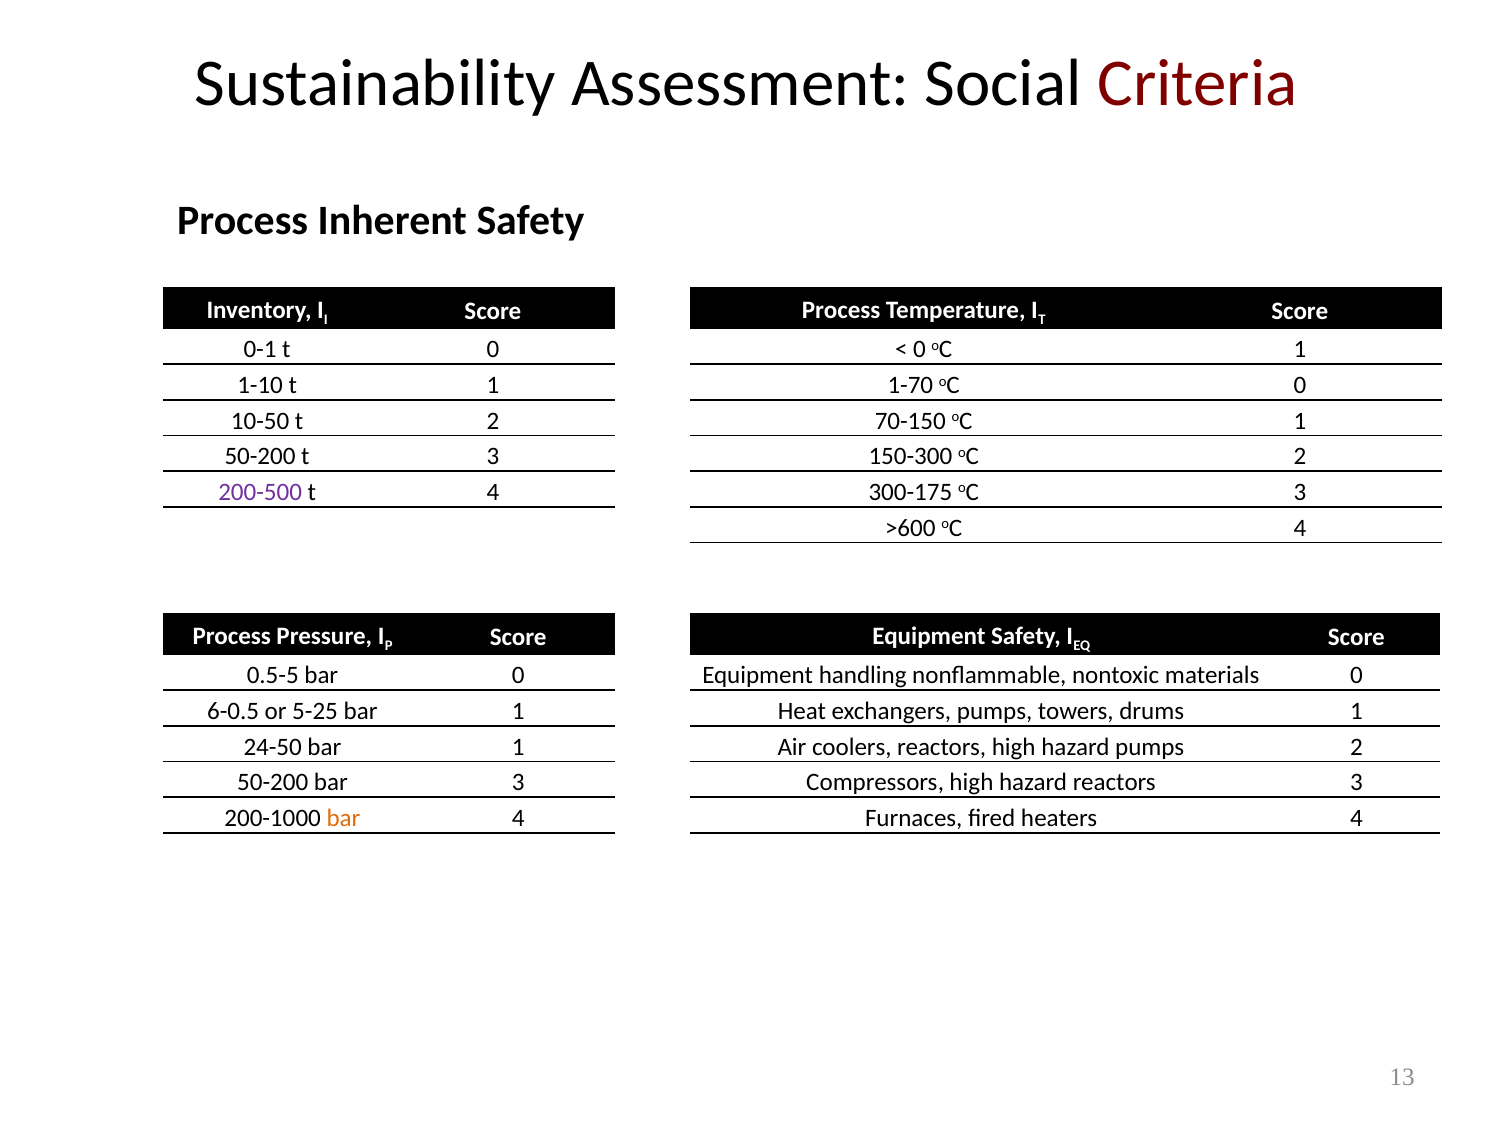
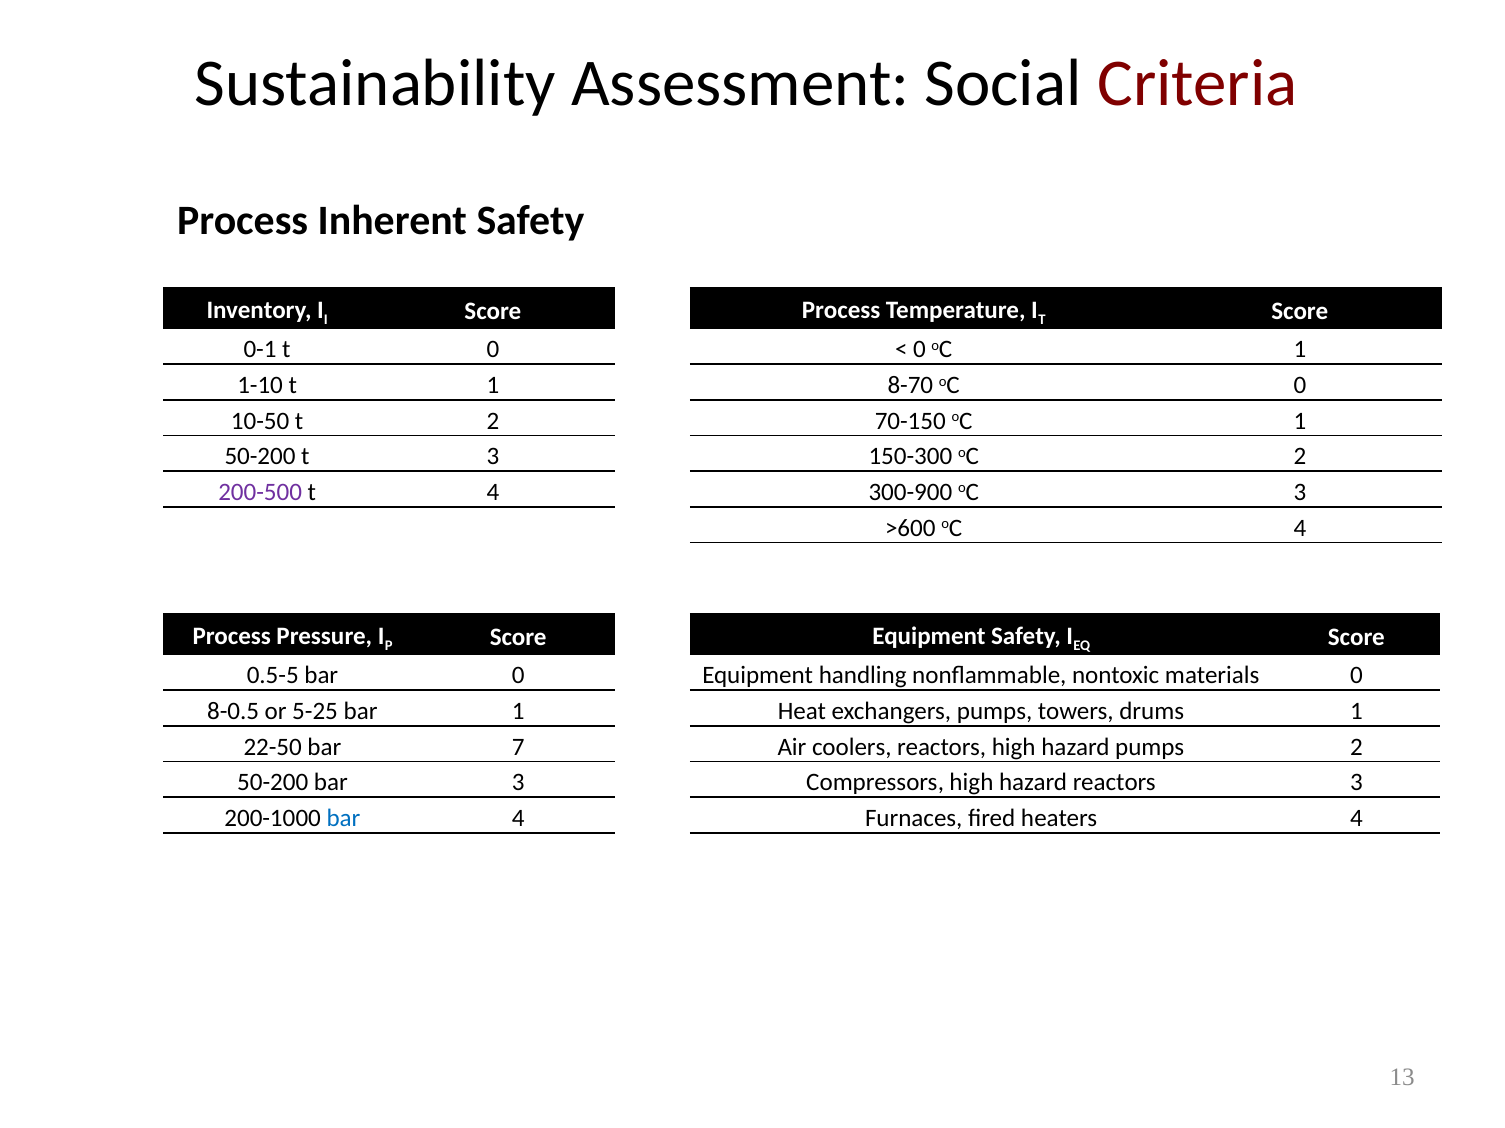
1-70: 1-70 -> 8-70 (910, 386)
300-175: 300-175 -> 300-900 (910, 493)
6-0.5: 6-0.5 -> 8-0.5 (233, 712)
24-50: 24-50 -> 22-50 (273, 747)
1: 1 -> 7 (518, 747)
bar colour: orange -> blue (343, 819)
